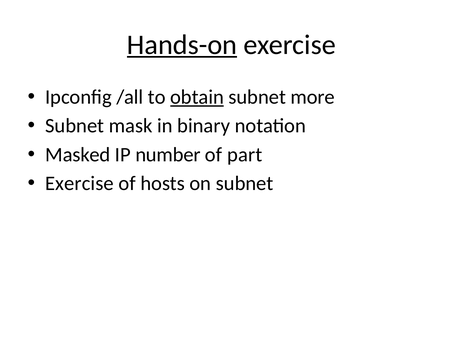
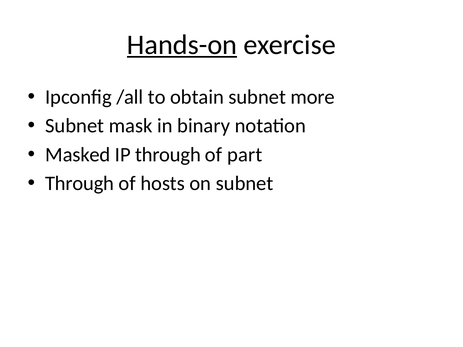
obtain underline: present -> none (197, 97)
IP number: number -> through (168, 155)
Exercise: Exercise -> Through (80, 184)
